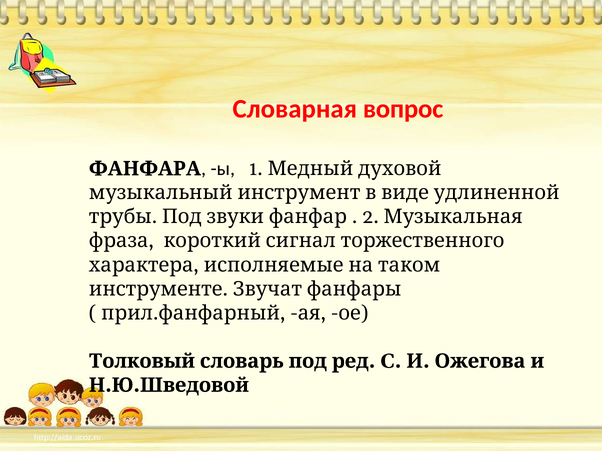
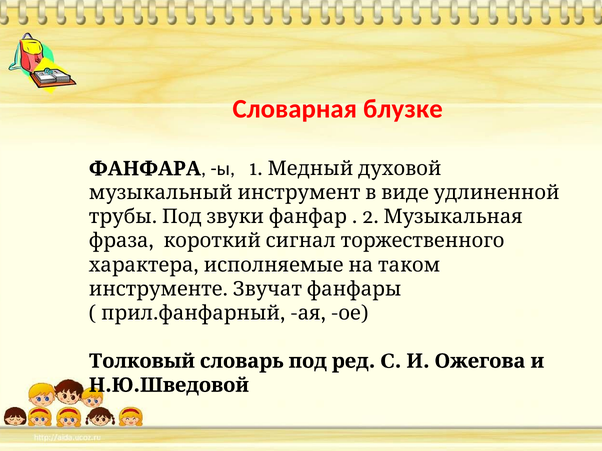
вопрос: вопрос -> блузке (403, 109)
